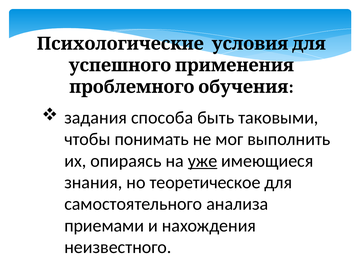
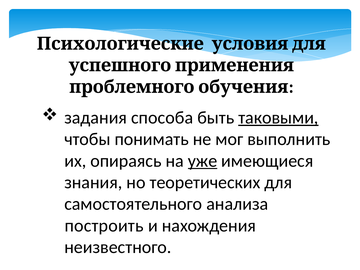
таковыми underline: none -> present (278, 118)
теоретическое: теоретическое -> теоретических (205, 182)
приемами: приемами -> построить (104, 226)
